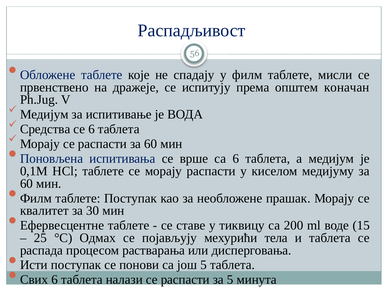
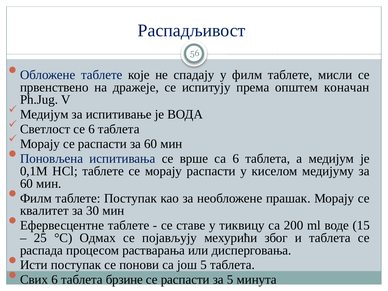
Средства: Средства -> Светлост (45, 129)
тела: тела -> због (276, 238)
налази: налази -> брзине (124, 280)
